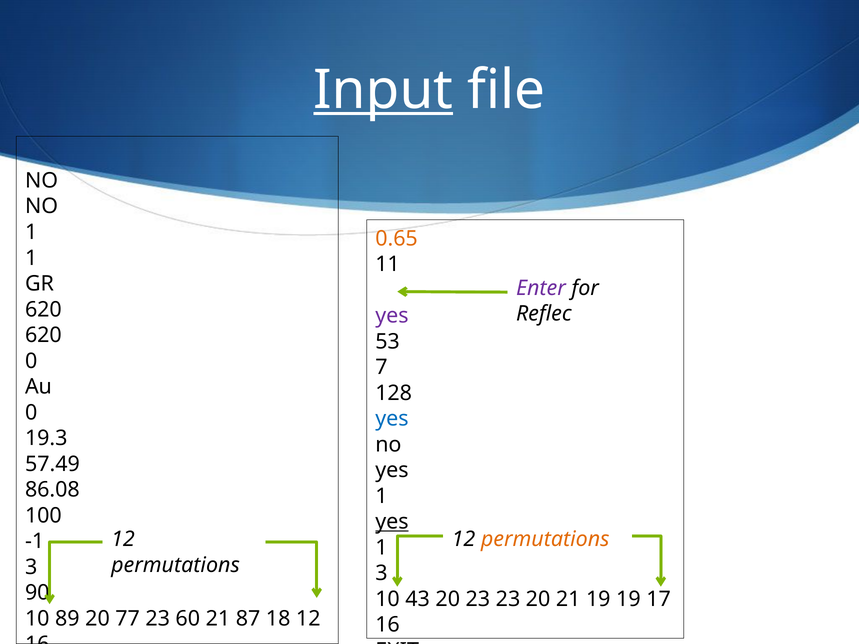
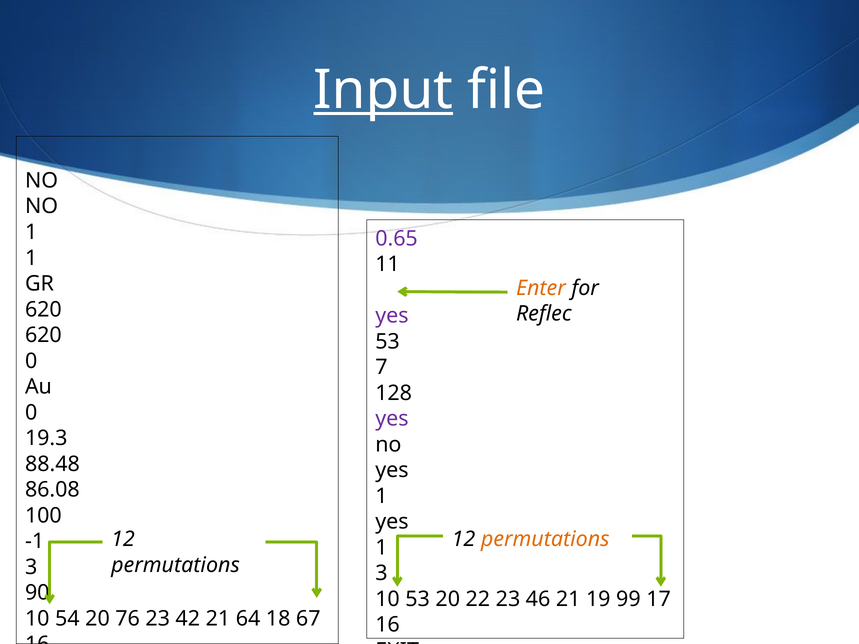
0.65 colour: orange -> purple (397, 239)
Enter colour: purple -> orange (541, 288)
yes colour: blue -> purple (392, 419)
57.49: 57.49 -> 88.48 (52, 464)
yes underline: present -> none (392, 522)
10 43: 43 -> 53 (418, 599)
20 23: 23 -> 22 (478, 599)
23 20: 20 -> 46 (538, 599)
19 19: 19 -> 99 (628, 599)
89: 89 -> 54 (67, 619)
77: 77 -> 76 (128, 619)
60: 60 -> 42 (188, 619)
87: 87 -> 64 (248, 619)
18 12: 12 -> 67 (308, 619)
